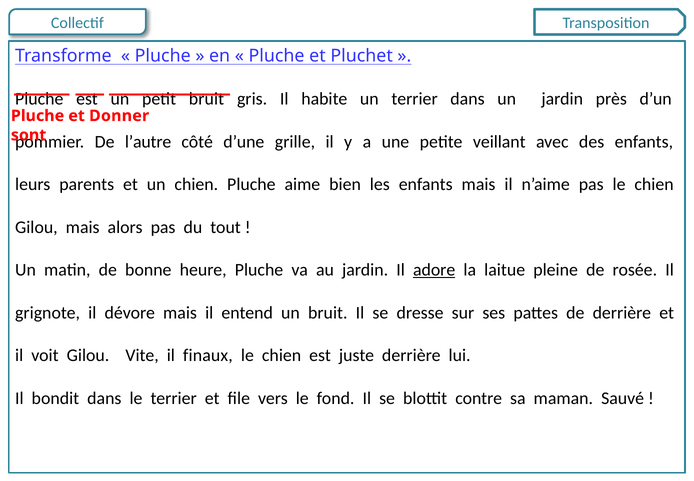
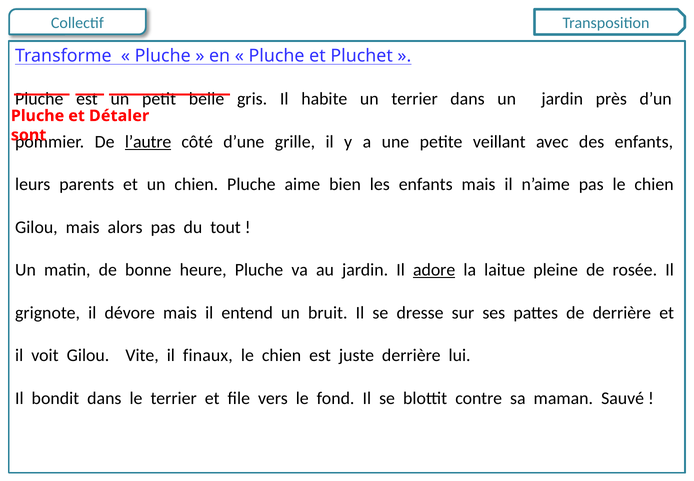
petit bruit: bruit -> belle (207, 99)
Donner: Donner -> Détaler (119, 116)
l’autre underline: none -> present (148, 142)
